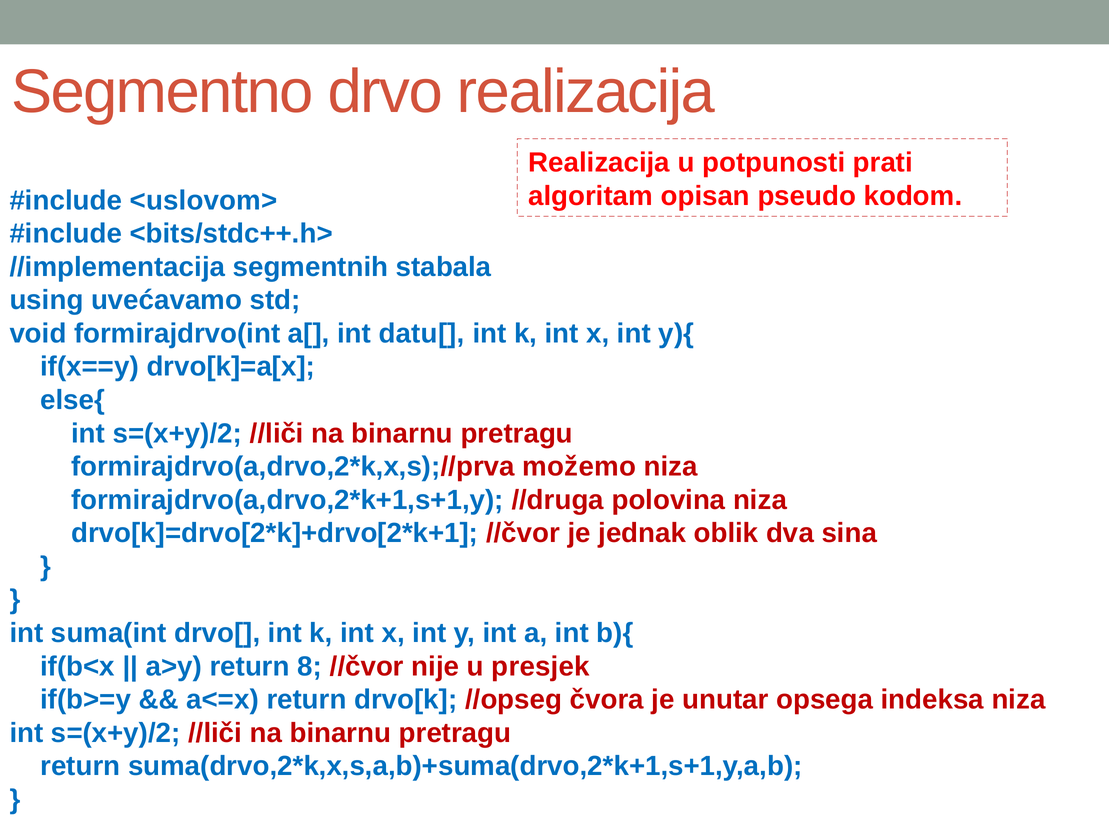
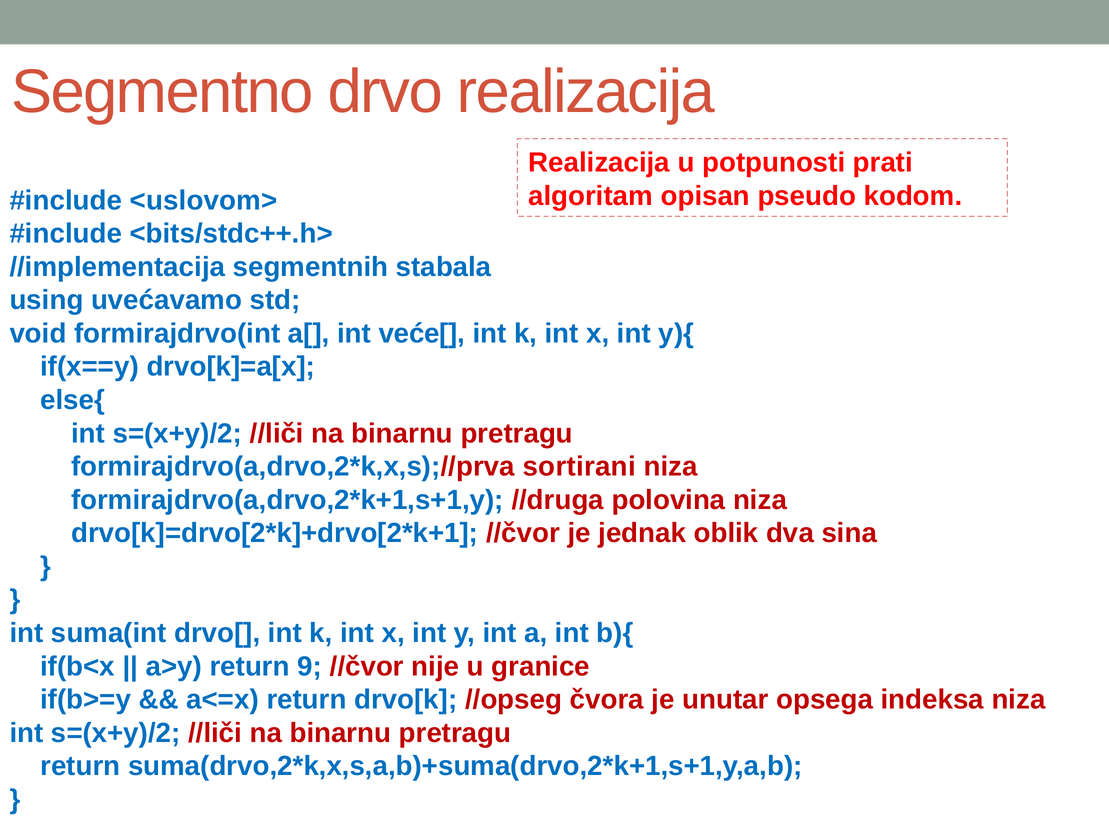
datu[: datu[ -> veće[ (422, 333)
možemo: možemo -> sortirani (579, 467)
8: 8 -> 9 (310, 666)
presjek: presjek -> granice (541, 666)
